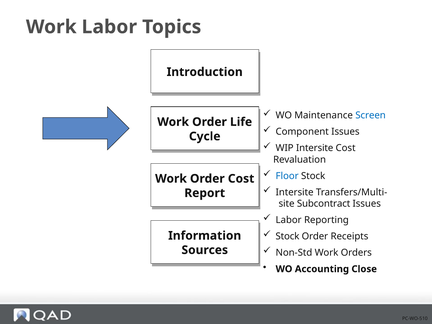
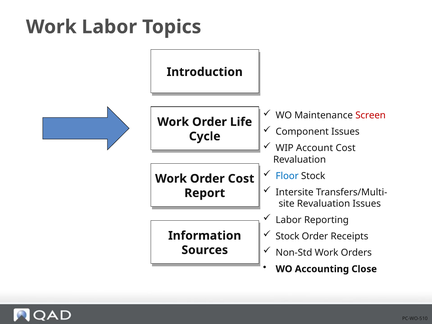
Screen colour: blue -> red (371, 115)
WIP Intersite: Intersite -> Account (315, 148)
site Subcontract: Subcontract -> Revaluation (324, 204)
